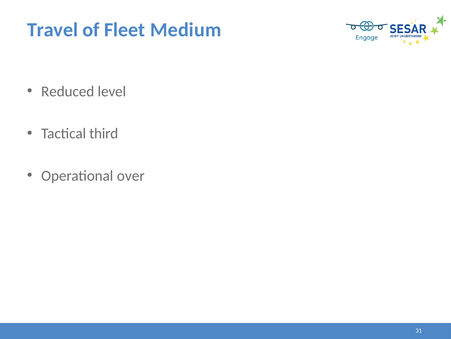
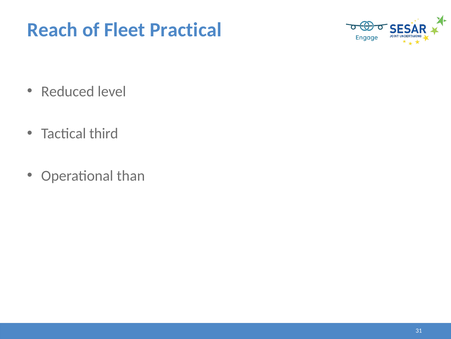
Travel: Travel -> Reach (52, 30)
Medium: Medium -> Practical (186, 30)
over: over -> than (131, 175)
